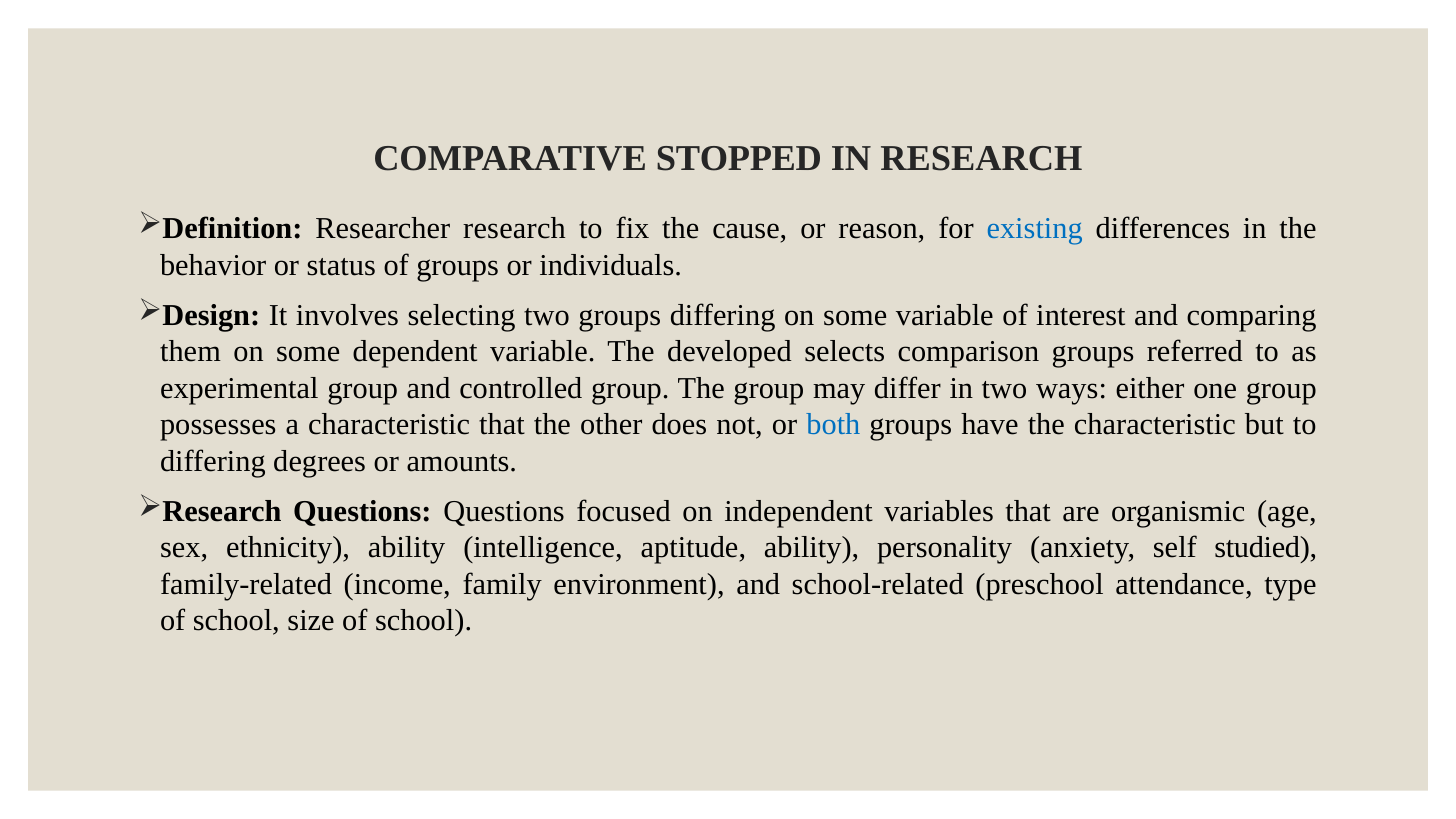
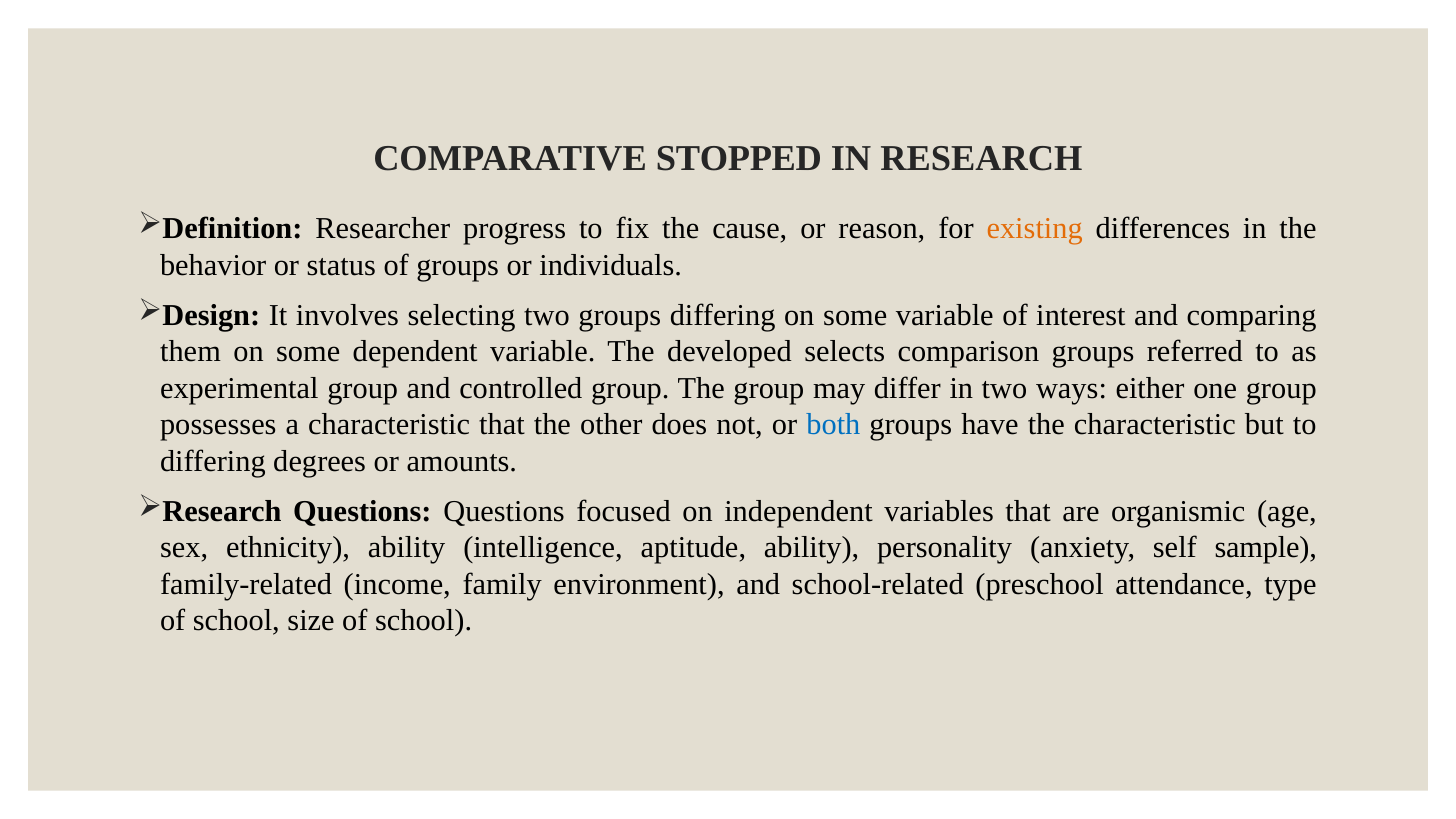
Researcher research: research -> progress (515, 229)
existing colour: blue -> orange (1035, 229)
studied: studied -> sample (1266, 548)
